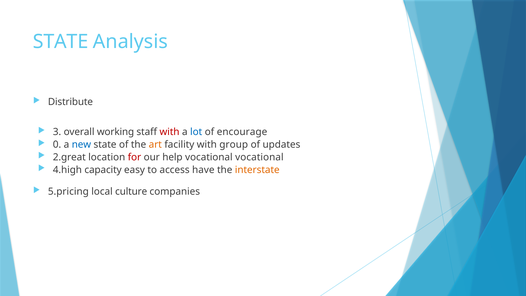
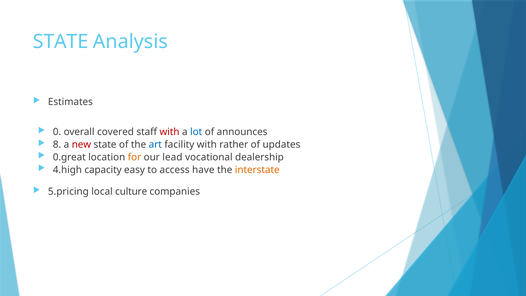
Distribute: Distribute -> Estimates (70, 102)
3: 3 -> 0 (57, 132)
working: working -> covered (115, 132)
encourage: encourage -> announces (242, 132)
0: 0 -> 8 (57, 144)
new colour: blue -> red (81, 144)
art colour: orange -> blue (155, 144)
group: group -> rather (234, 144)
2.great: 2.great -> 0.great (69, 157)
for colour: red -> orange (134, 157)
help: help -> lead (172, 157)
vocational vocational: vocational -> dealership (259, 157)
